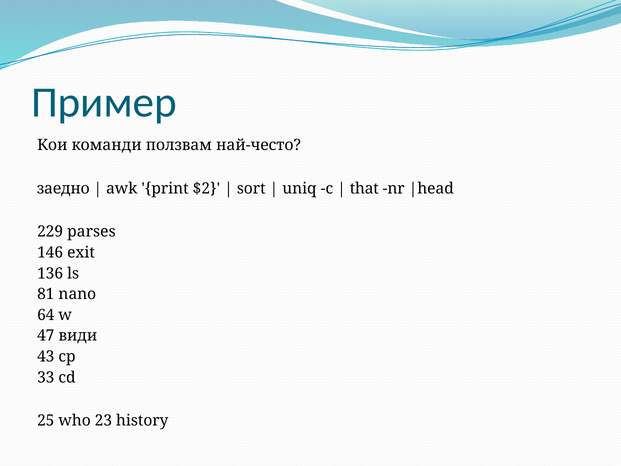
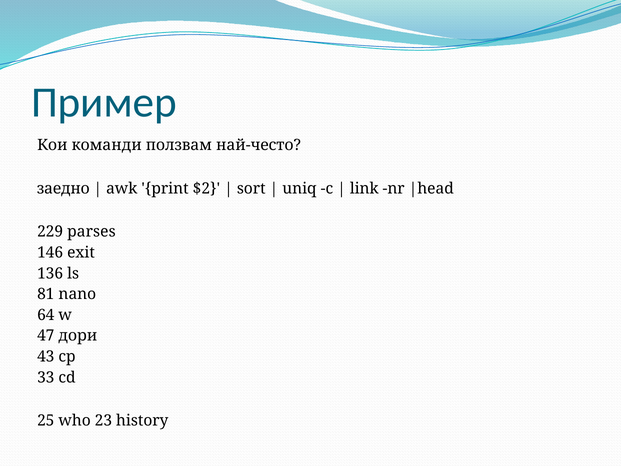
that: that -> link (364, 188)
види: види -> дори (78, 336)
